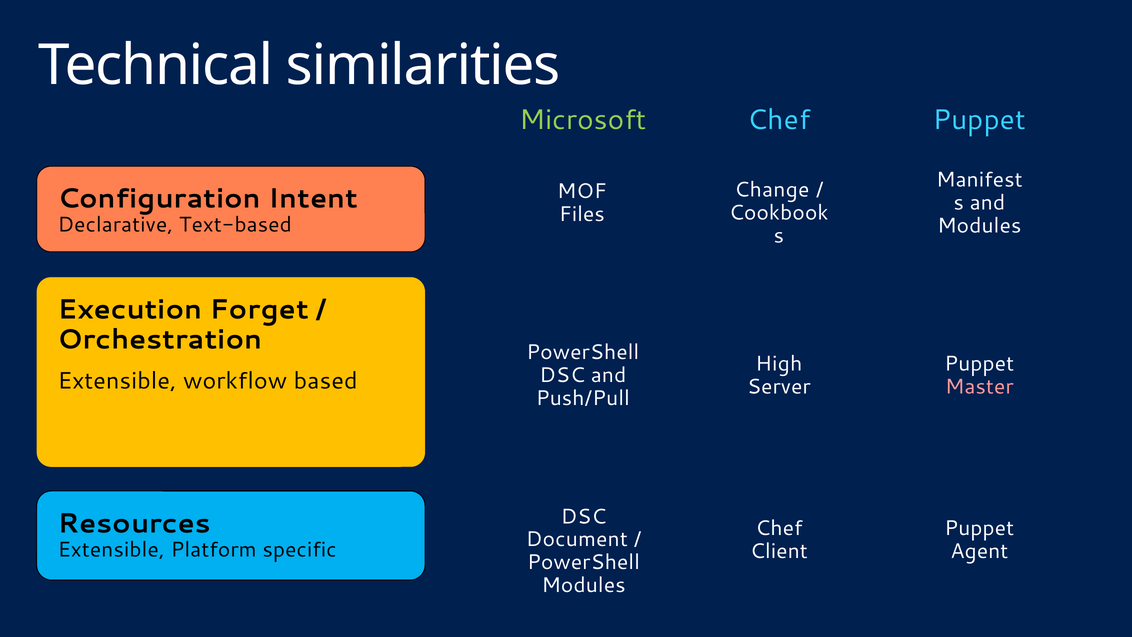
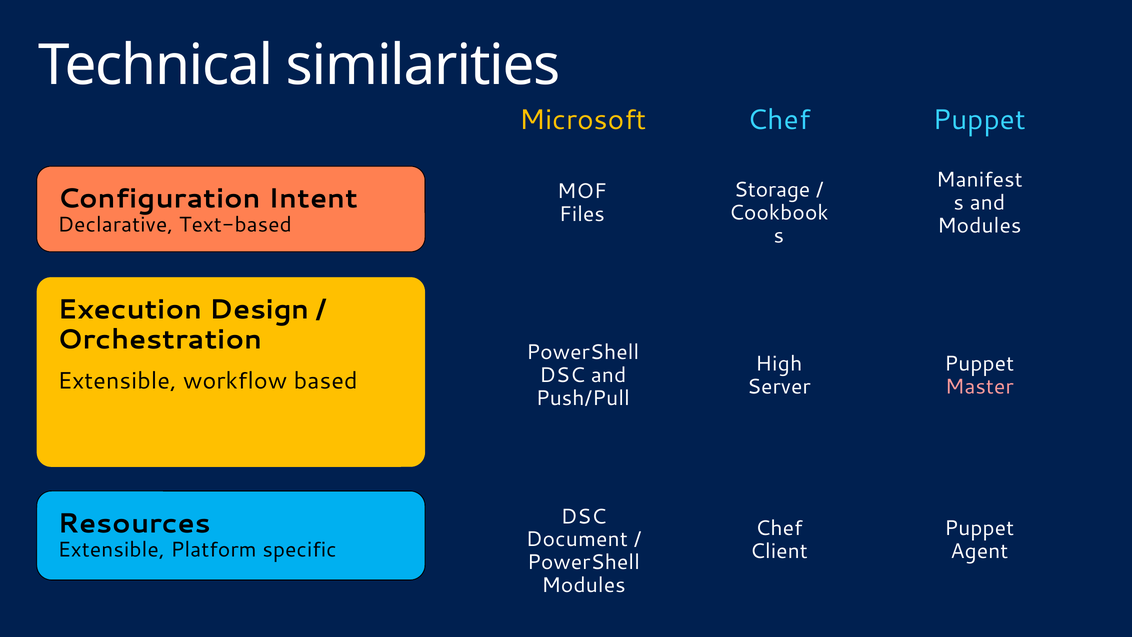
Microsoft colour: light green -> yellow (583, 120)
Change: Change -> Storage (772, 190)
Forget: Forget -> Design (259, 309)
